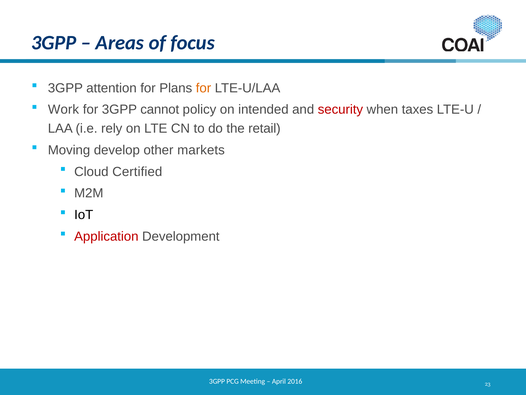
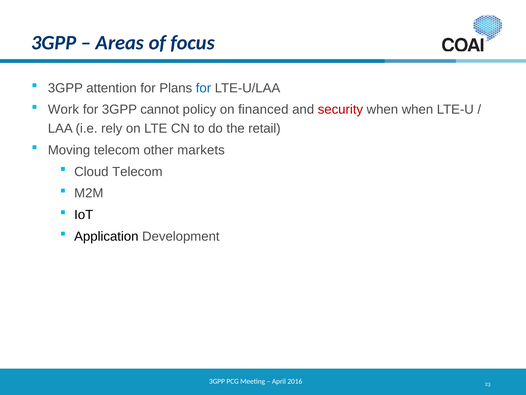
for colour: orange -> blue (203, 88)
intended: intended -> financed (263, 109)
when taxes: taxes -> when (417, 109)
Moving develop: develop -> telecom (117, 150)
Cloud Certified: Certified -> Telecom (137, 171)
Application colour: red -> black (106, 236)
